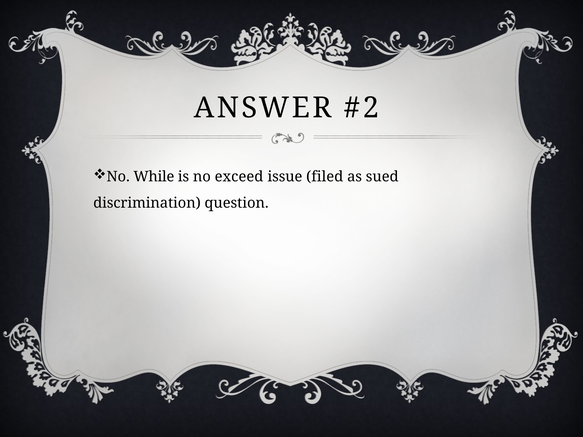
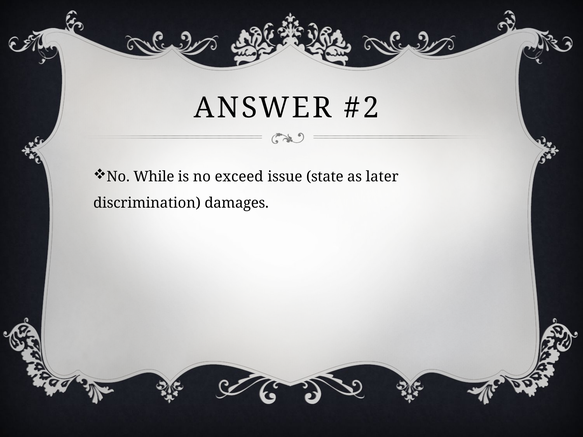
filed: filed -> state (325, 177)
sued: sued -> later (382, 177)
question: question -> damages (237, 203)
